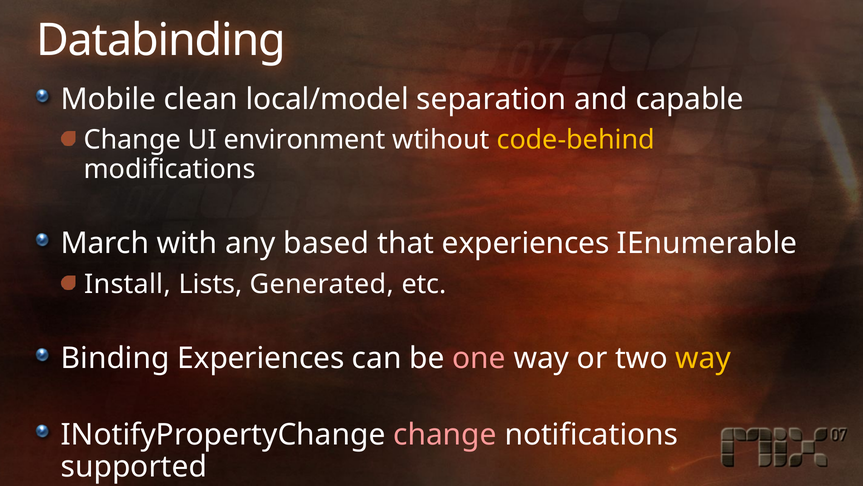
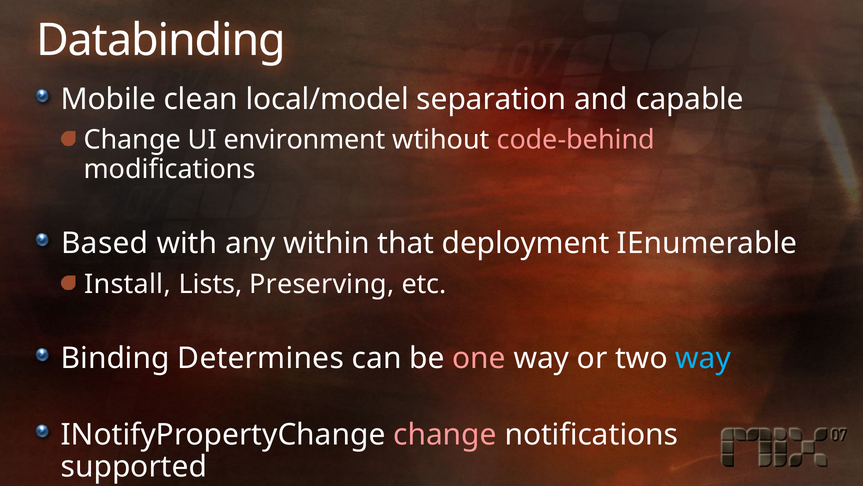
code-behind colour: yellow -> pink (576, 140)
March: March -> Based (105, 243)
based: based -> within (327, 243)
that experiences: experiences -> deployment (526, 243)
Generated: Generated -> Preserving (322, 284)
Binding Experiences: Experiences -> Determines (261, 358)
way colour: yellow -> light blue (703, 358)
